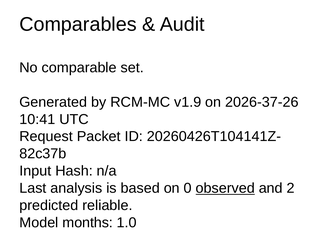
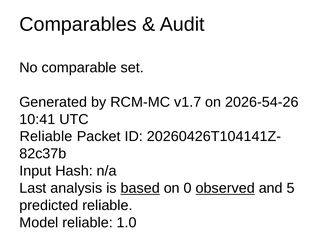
v1.9: v1.9 -> v1.7 (188, 102)
2026-37-26: 2026-37-26 -> 2026-54-26 (262, 102)
Request: Request -> Reliable (46, 137)
based underline: none -> present (140, 188)
2: 2 -> 5 (291, 188)
Model months: months -> reliable (88, 223)
